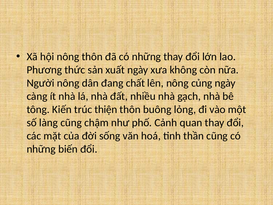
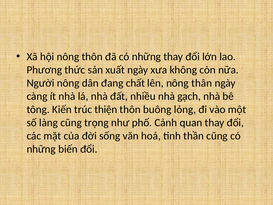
củng: củng -> thân (202, 83)
chậm: chậm -> trọng (96, 122)
